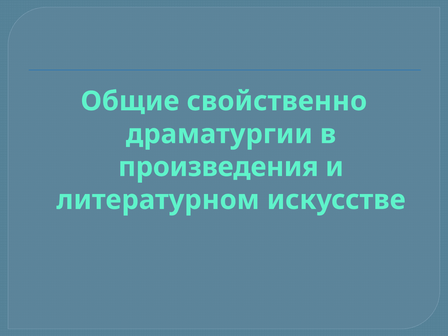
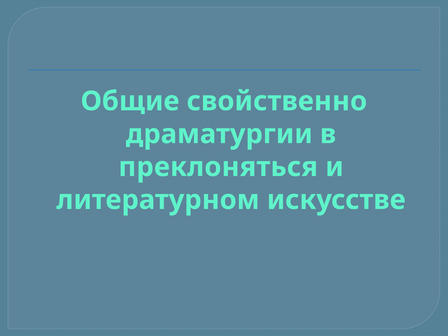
произведения: произведения -> преклоняться (218, 167)
